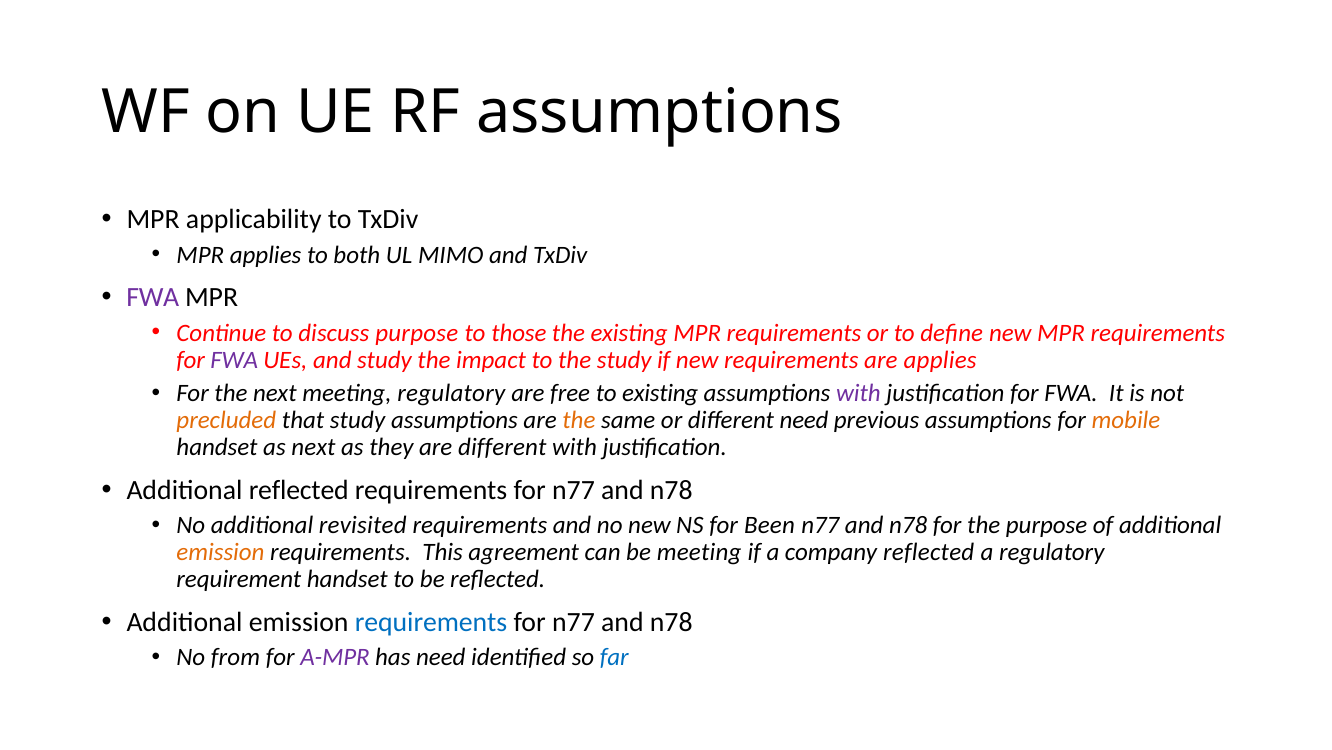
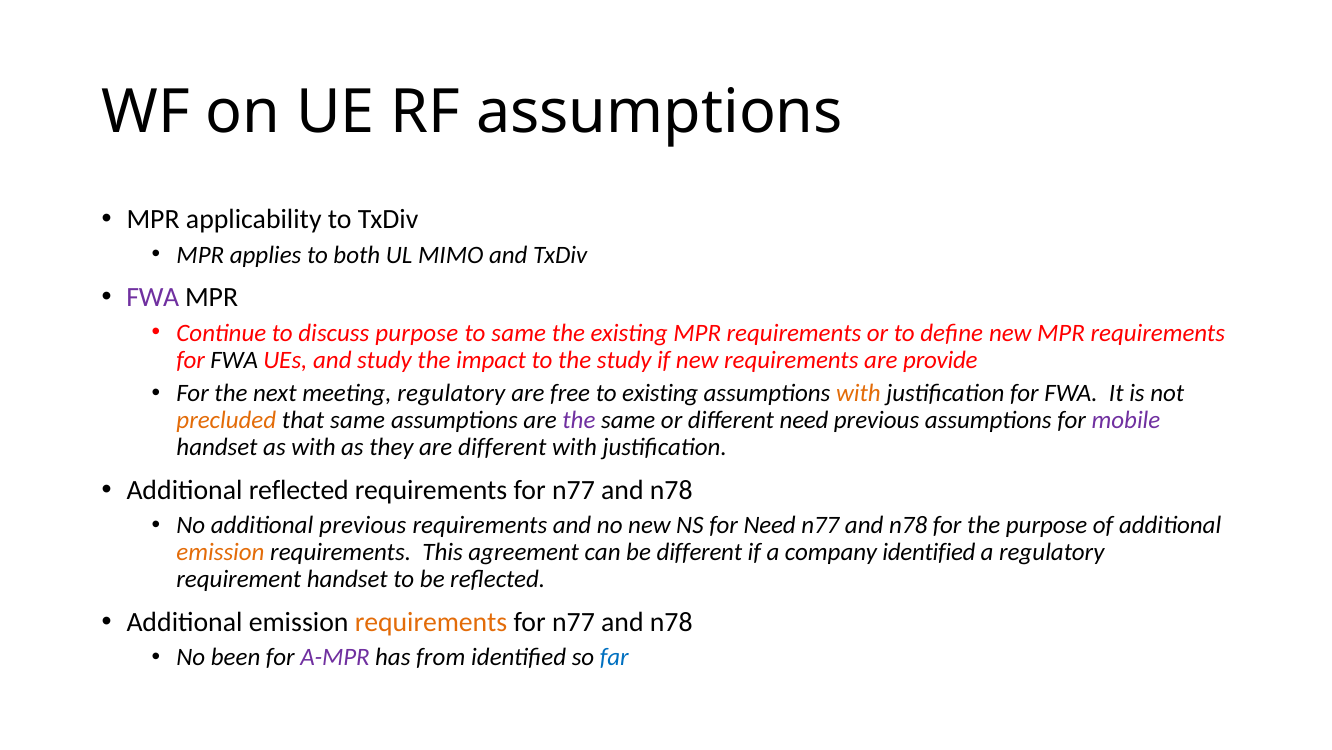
to those: those -> same (519, 332)
FWA colour: purple -> black (234, 359)
are applies: applies -> provide (940, 359)
with colour: purple -> orange (858, 393)
that study: study -> same (358, 420)
the colour: orange -> purple (579, 420)
mobile colour: orange -> purple (1126, 420)
as next: next -> with (314, 447)
additional revisited: revisited -> previous (363, 525)
for Been: Been -> Need (770, 525)
be meeting: meeting -> different (699, 552)
company reflected: reflected -> identified (929, 552)
requirements colour: blue -> orange (431, 621)
from: from -> been (236, 657)
has need: need -> from (441, 657)
